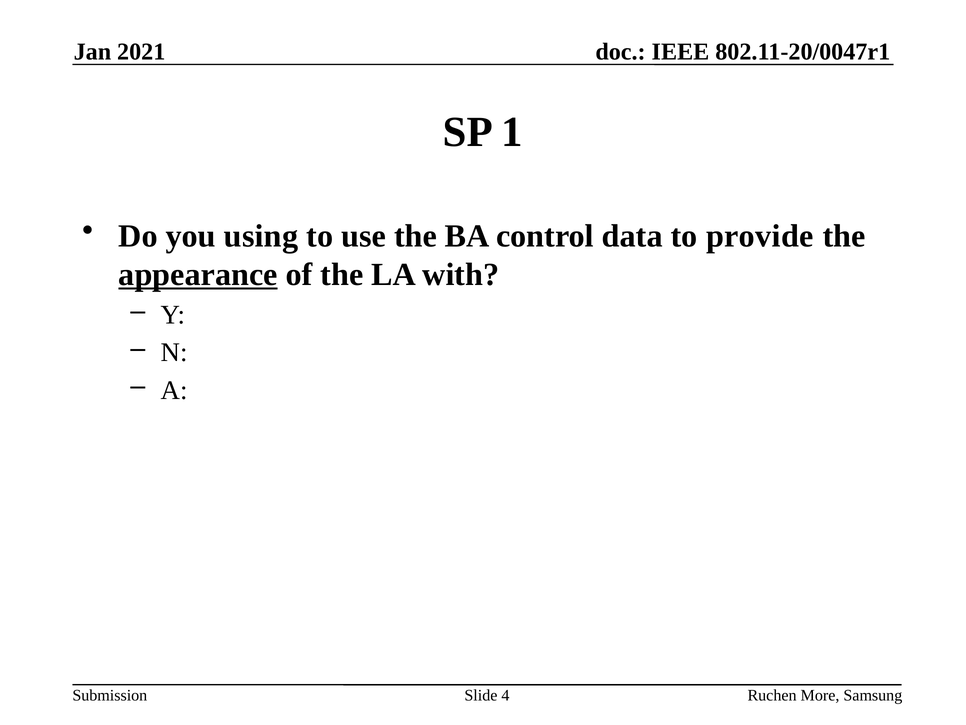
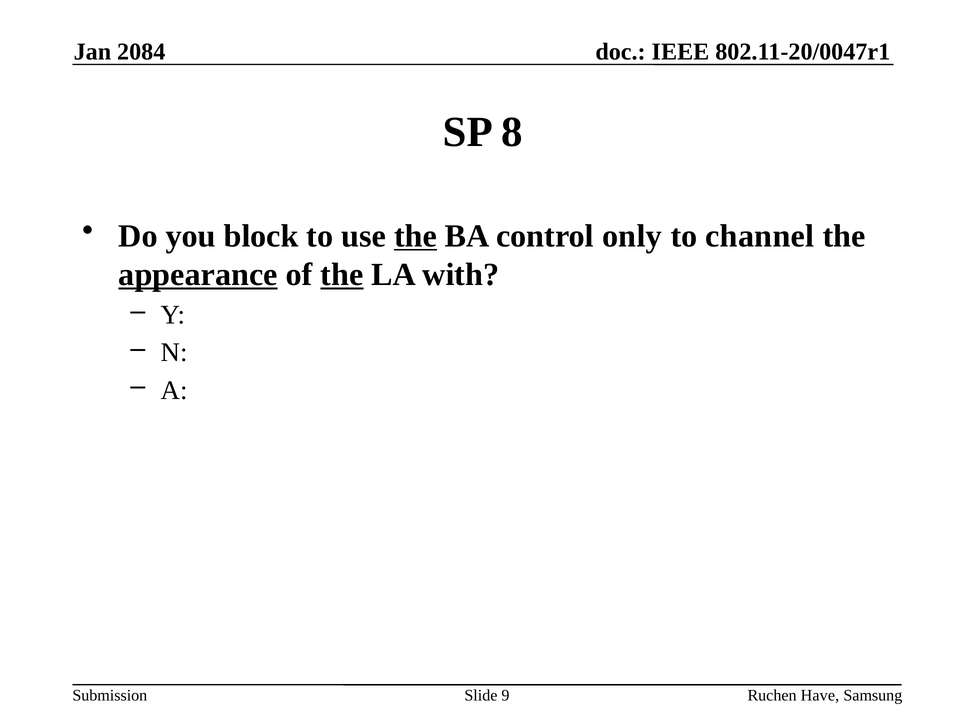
2021: 2021 -> 2084 (141, 52)
1: 1 -> 8 (512, 132)
using: using -> block (261, 236)
the underline: none -> present (415, 236)
data: data -> only (632, 236)
provide: provide -> channel (760, 236)
the underline: none -> present (342, 274)
4: 4 -> 9 (506, 695)
More: More -> Have (820, 695)
